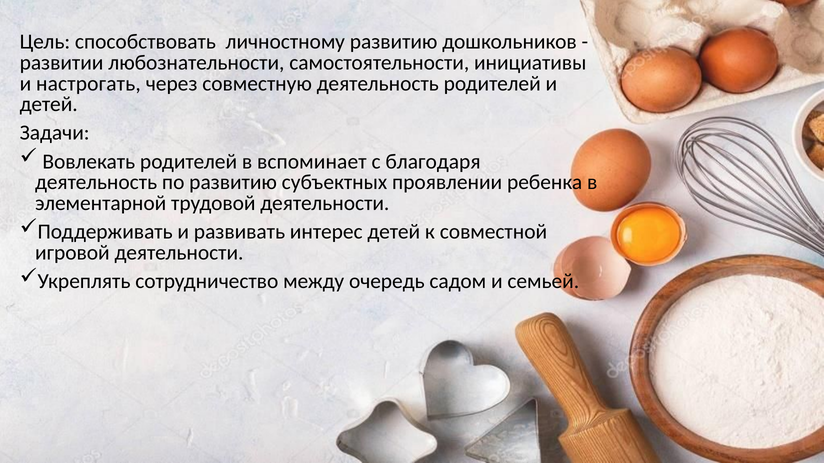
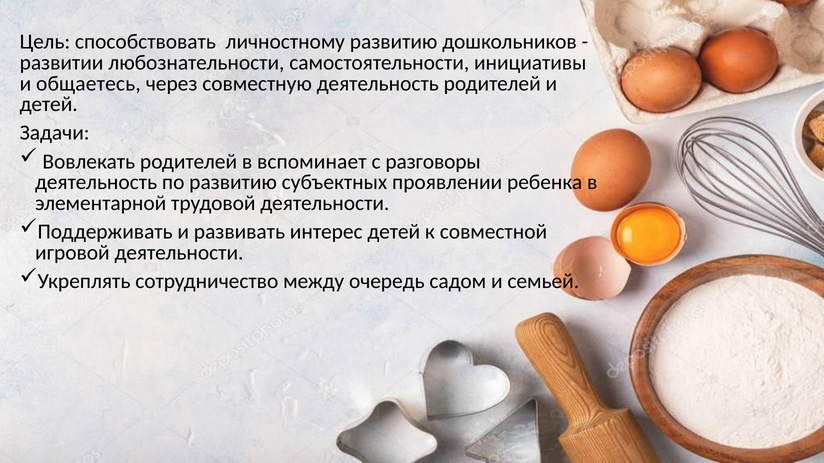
настрогать: настрогать -> общаетесь (88, 84)
благодаря: благодаря -> разговоры (433, 162)
